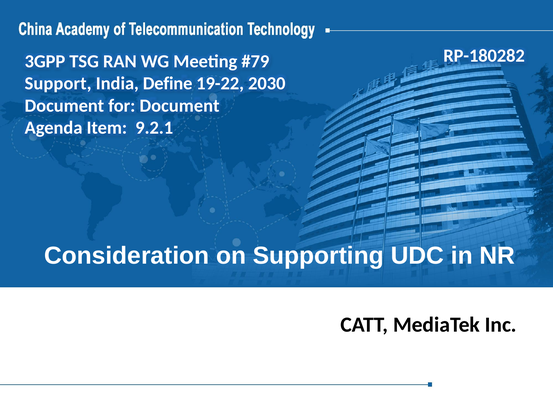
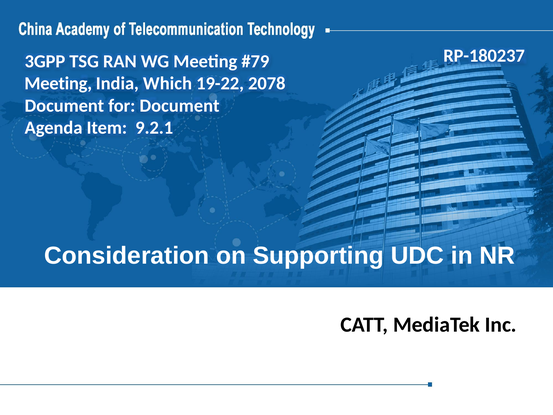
RP-180282: RP-180282 -> RP-180237 (484, 56)
Support: Support -> Meeting (58, 83)
Define: Define -> Which (167, 83)
2030: 2030 -> 2078 (267, 83)
